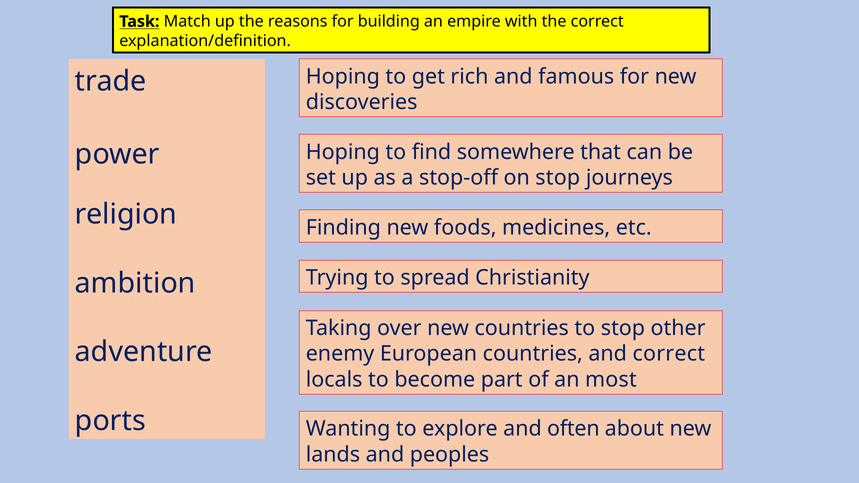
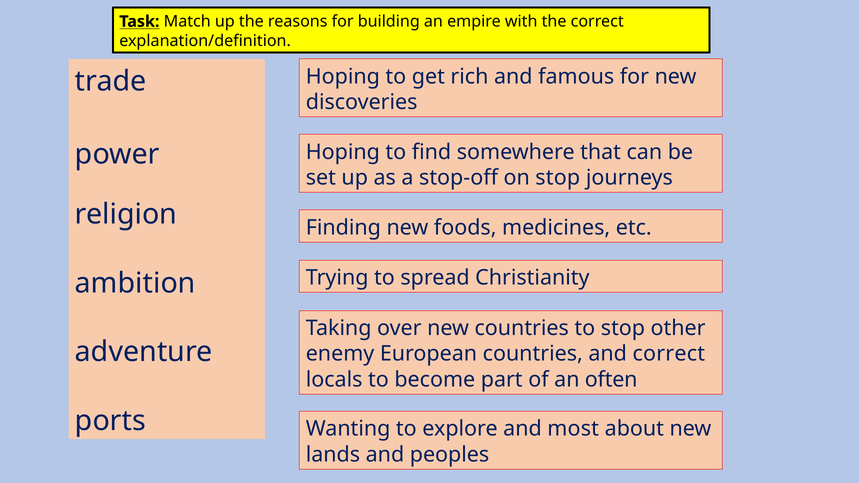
most: most -> often (611, 380)
often: often -> most (573, 429)
